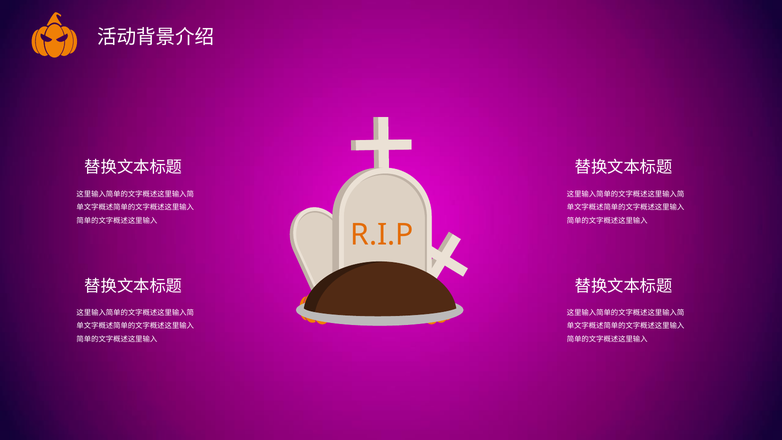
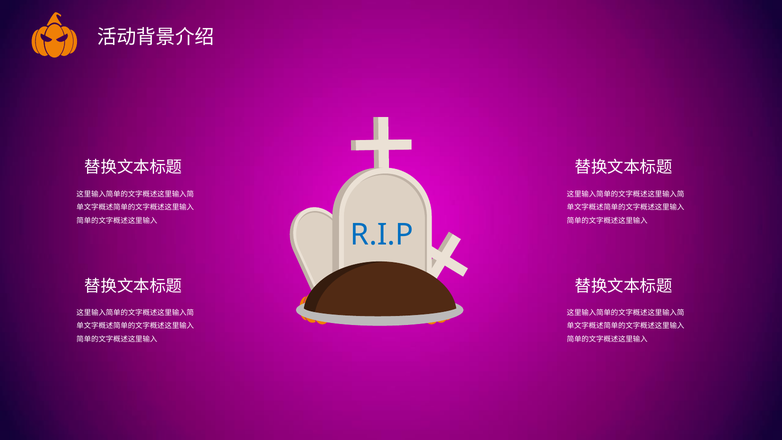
R.I.P colour: orange -> blue (382, 235)
